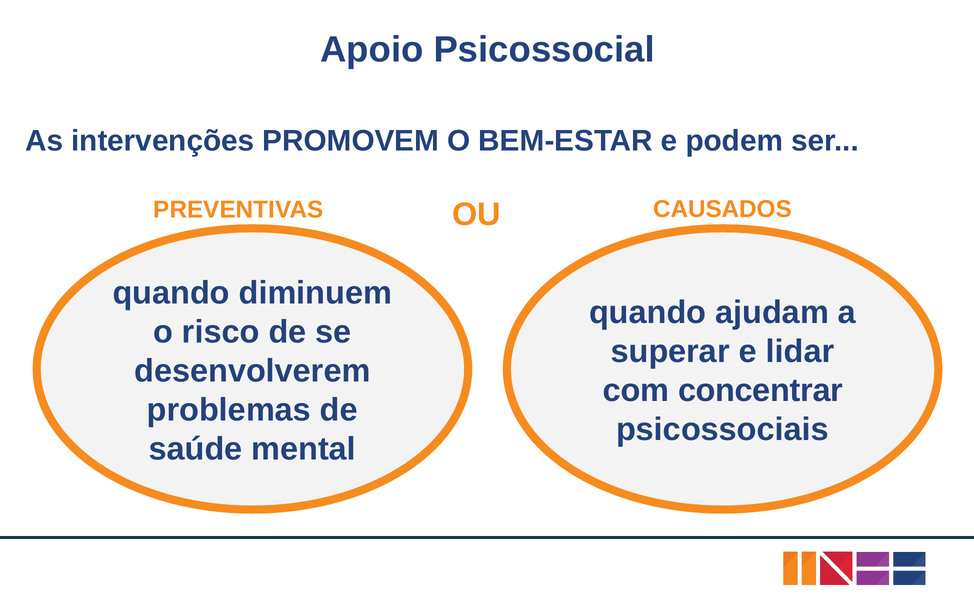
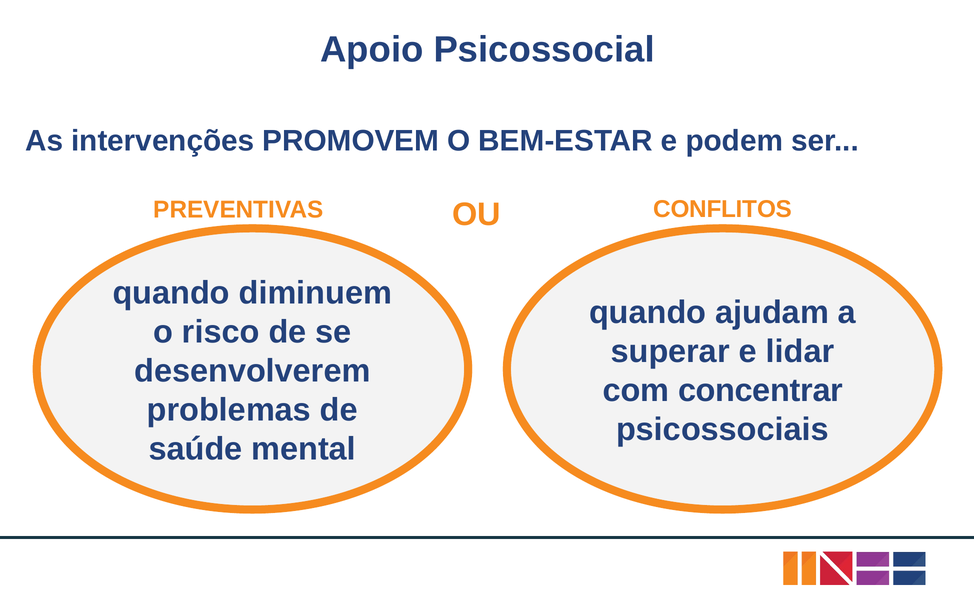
CAUSADOS: CAUSADOS -> CONFLITOS (723, 209)
